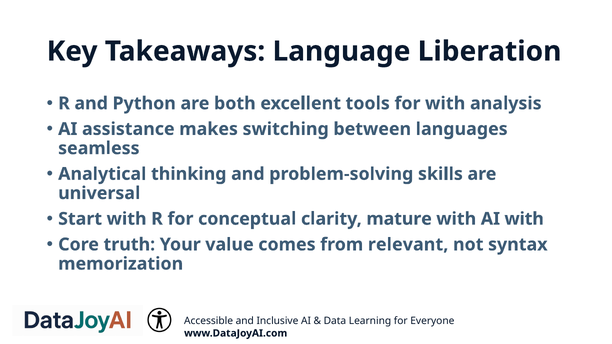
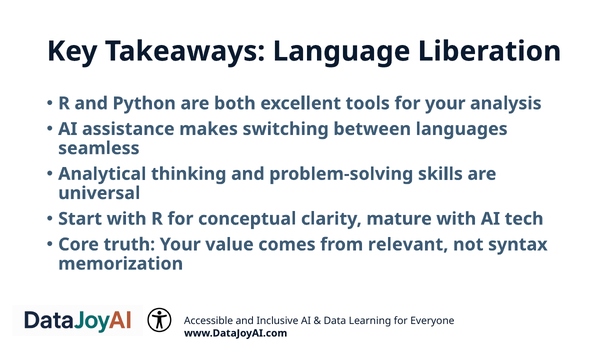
for with: with -> your (445, 103)
AI with: with -> tech (524, 219)
